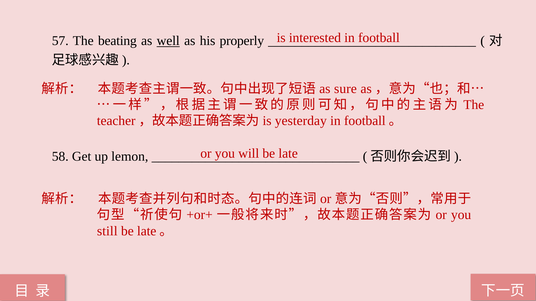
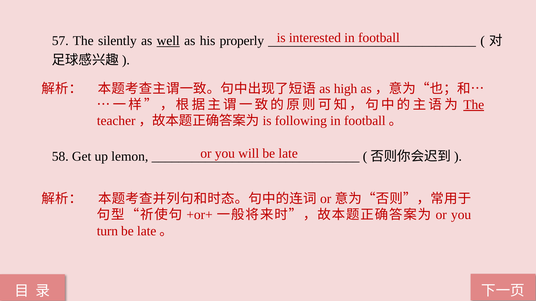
beating: beating -> silently (117, 41)
sure: sure -> high (346, 89)
The underline: none -> present (474, 105)
yesterday: yesterday -> following (301, 121)
still: still -> turn (107, 231)
